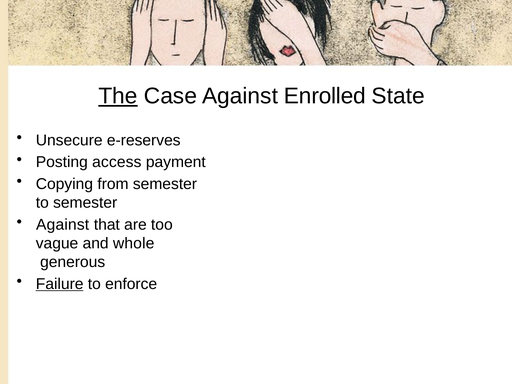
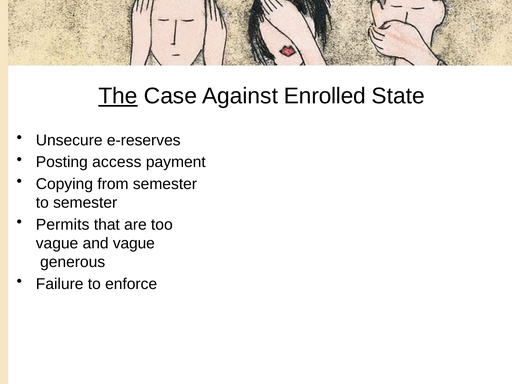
Against: Against -> Permits (63, 225)
and whole: whole -> vague (134, 243)
Failure underline: present -> none (60, 284)
